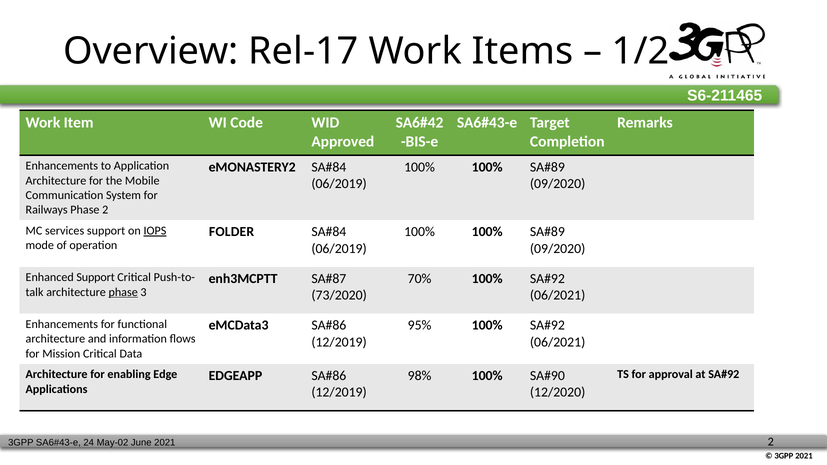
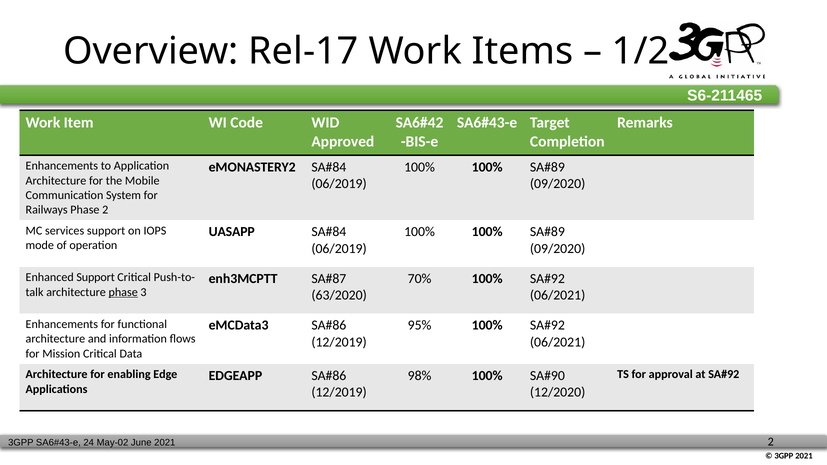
IOPS underline: present -> none (155, 231)
FOLDER: FOLDER -> UASAPP (232, 232)
73/2020: 73/2020 -> 63/2020 (339, 296)
